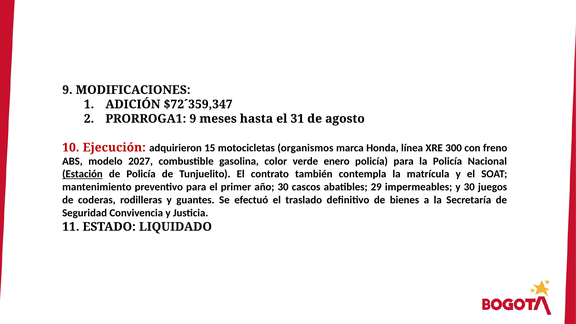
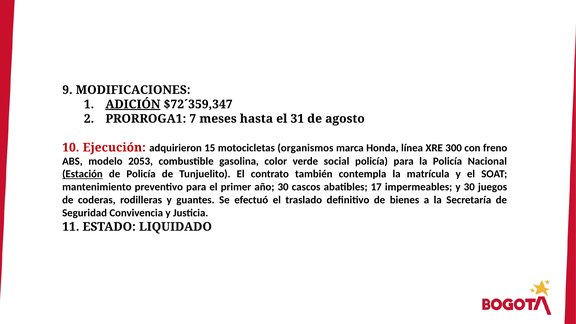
ADICIÓN underline: none -> present (133, 104)
PRORROGA1 9: 9 -> 7 (193, 119)
2027: 2027 -> 2053 (141, 161)
enero: enero -> social (337, 161)
29: 29 -> 17 (376, 187)
